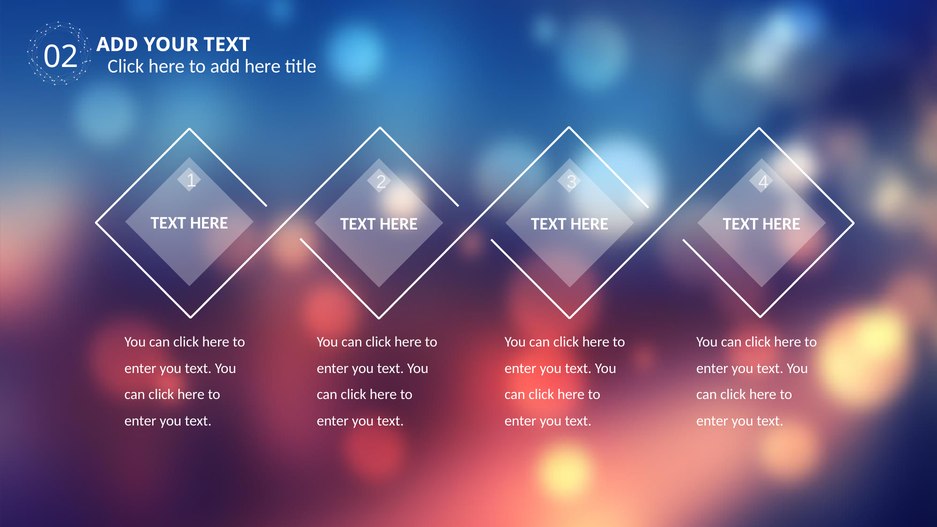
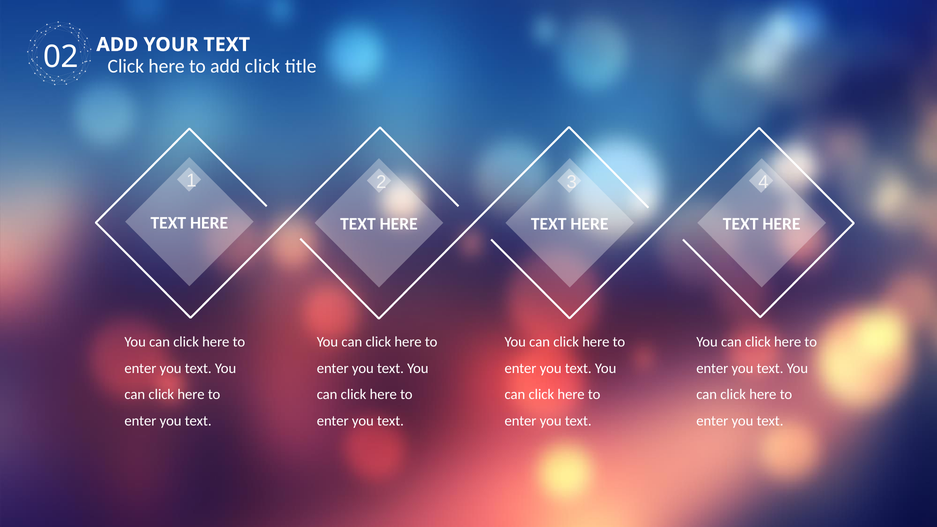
add here: here -> click (262, 66)
